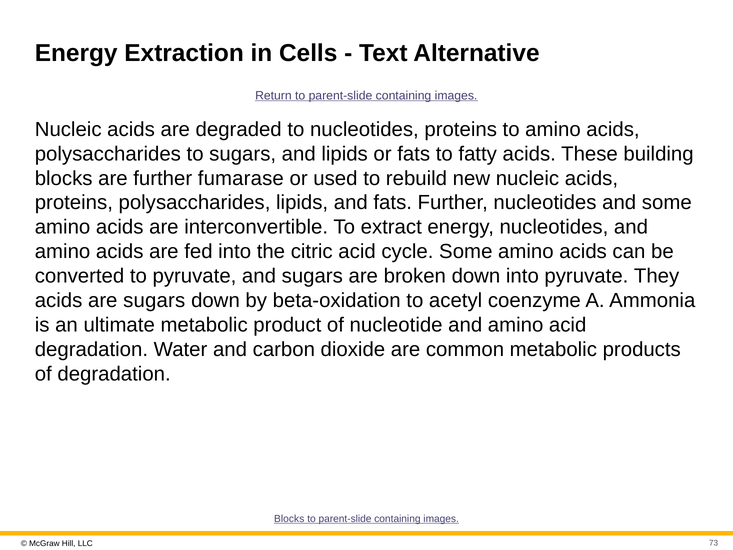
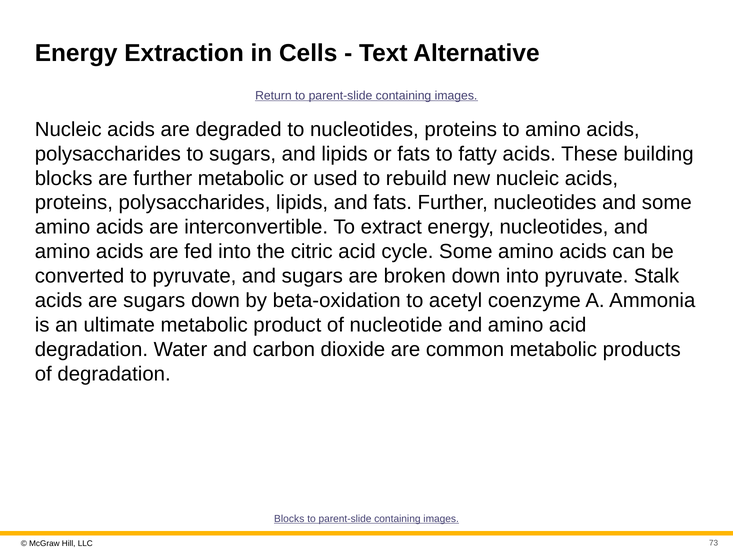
further fumarase: fumarase -> metabolic (241, 178)
They: They -> Stalk (657, 276)
